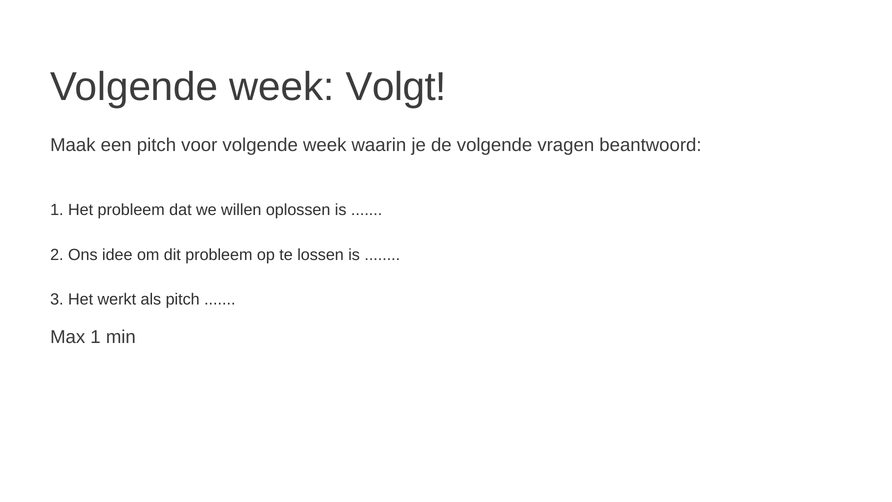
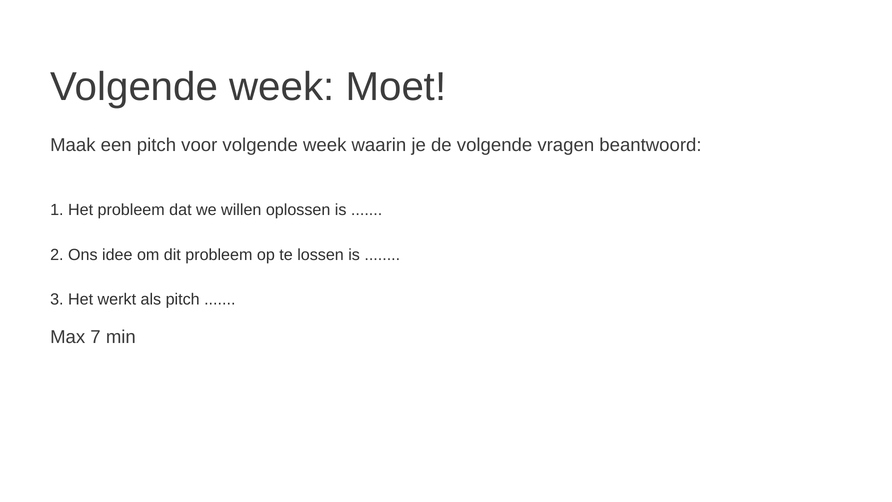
Volgt: Volgt -> Moet (396, 87)
Max 1: 1 -> 7 (96, 337)
